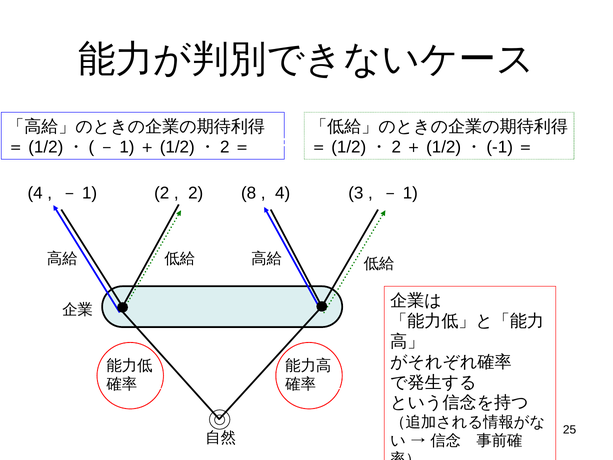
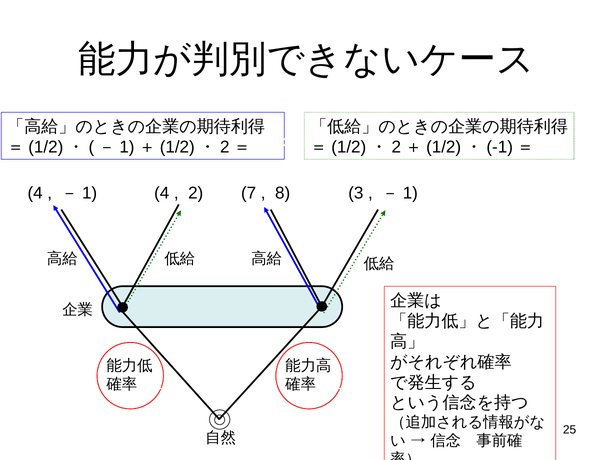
－1 2: 2 -> 4 (162, 193)
8: 8 -> 7 (249, 193)
4: 4 -> 8 (283, 193)
